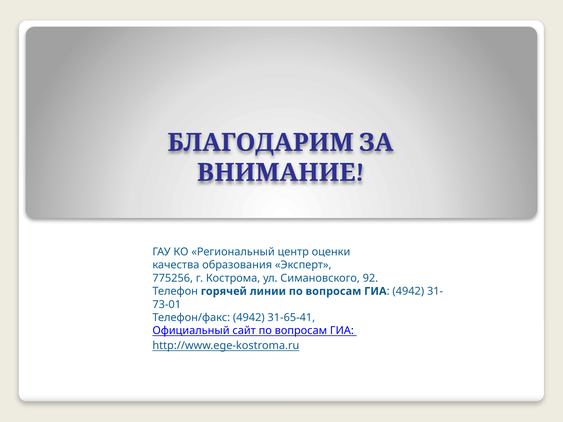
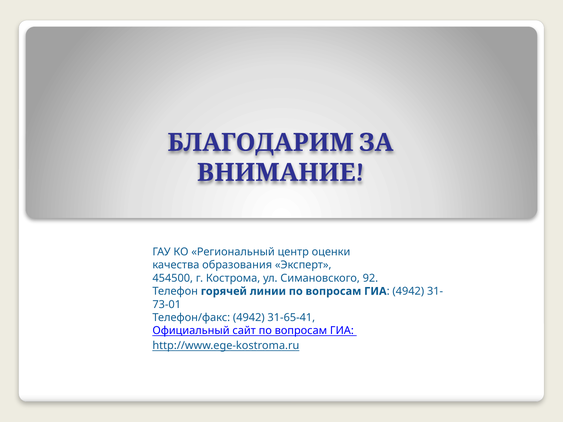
775256: 775256 -> 454500 (173, 278)
